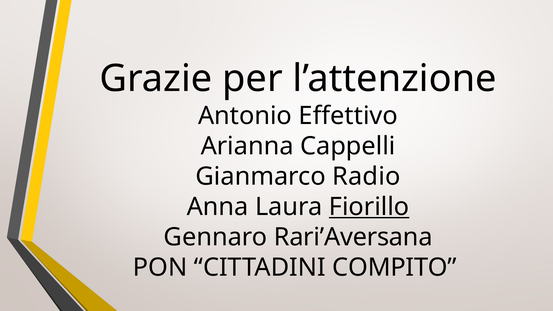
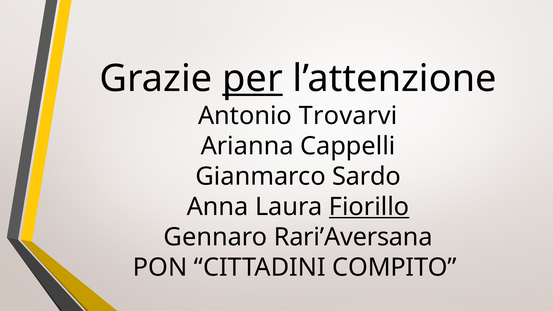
per underline: none -> present (252, 79)
Effettivo: Effettivo -> Trovarvi (348, 116)
Radio: Radio -> Sardo (367, 176)
